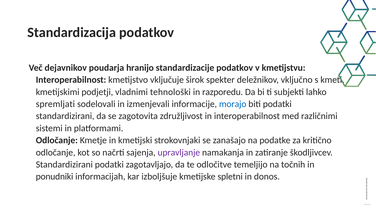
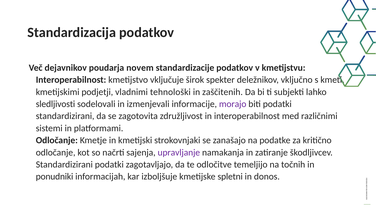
hranijo: hranijo -> novem (140, 68)
razporedu: razporedu -> zaščitenih (223, 92)
spremljati: spremljati -> sledljivosti (55, 104)
morajo colour: blue -> purple (233, 104)
